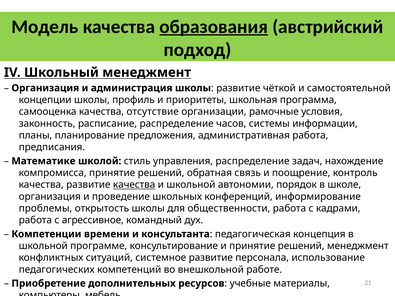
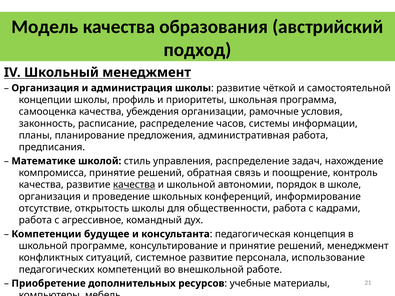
образования underline: present -> none (214, 27)
отсутствие: отсутствие -> убеждения (153, 112)
проблемы: проблемы -> отсутствие (46, 209)
времени: времени -> будущее (107, 234)
